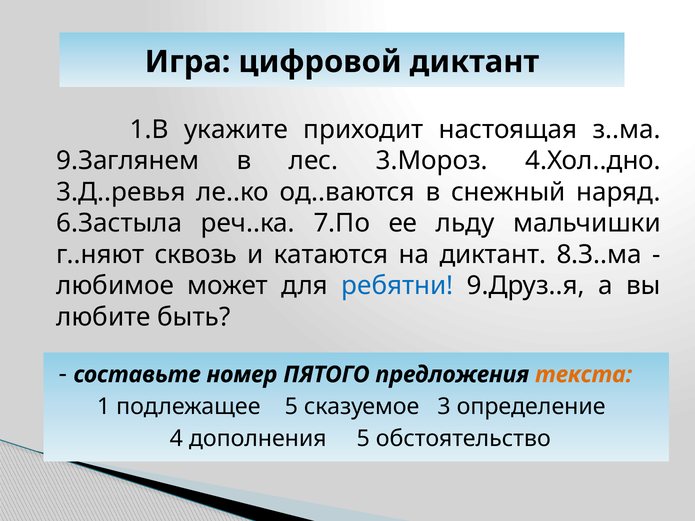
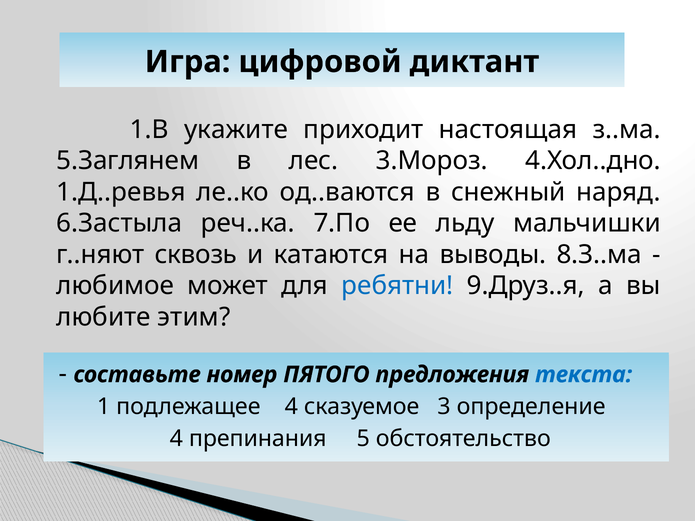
9.Заглянем: 9.Заглянем -> 5.Заглянем (128, 161)
3.Д..ревья: 3.Д..ревья -> 1.Д..ревья (121, 192)
на диктант: диктант -> выводы (493, 255)
быть: быть -> этим (194, 317)
текста colour: orange -> blue (584, 375)
5: 5 -> 4 (291, 407)
дополнения: дополнения -> препинания (258, 439)
